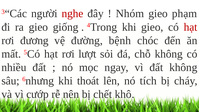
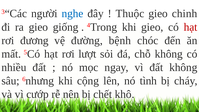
nghe colour: red -> blue (72, 14)
Nhóm: Nhóm -> Thuộc (130, 14)
phạm: phạm -> chinh (185, 14)
thoát: thoát -> cộng (88, 81)
tích: tích -> tình (148, 81)
